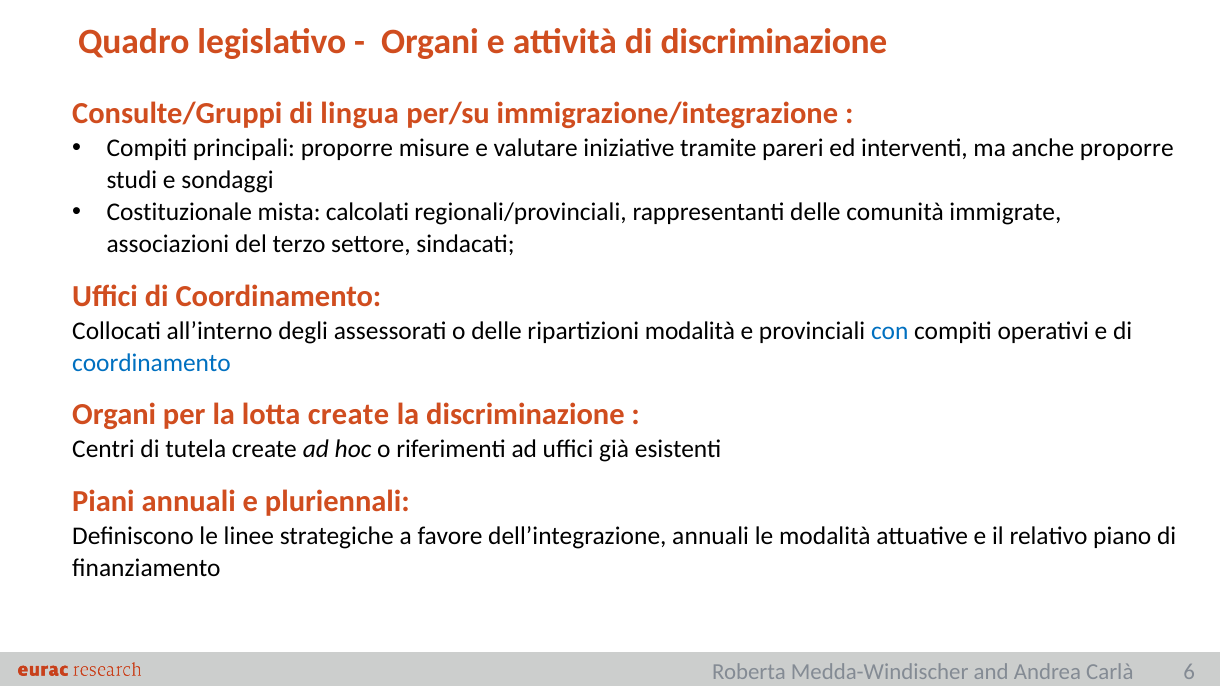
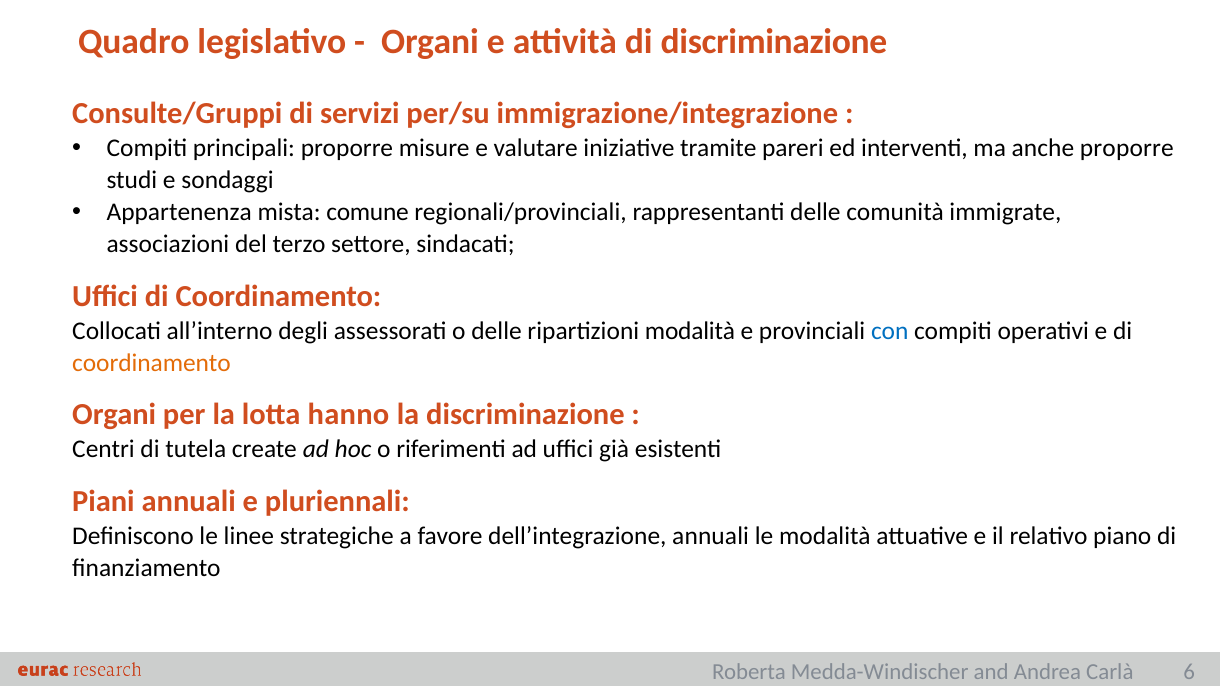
lingua: lingua -> servizi (360, 114)
Costituzionale: Costituzionale -> Appartenenza (179, 213)
calcolati: calcolati -> comune (368, 213)
coordinamento colour: blue -> orange (152, 363)
lotta create: create -> hanno (348, 415)
